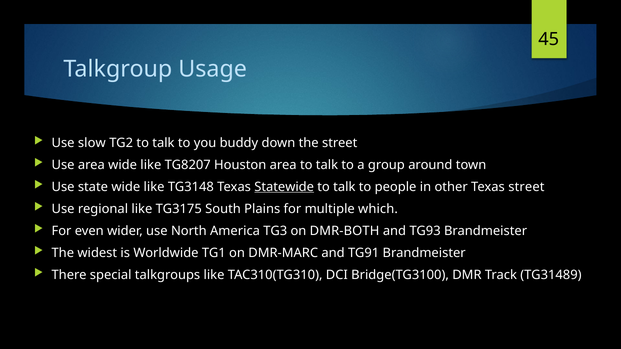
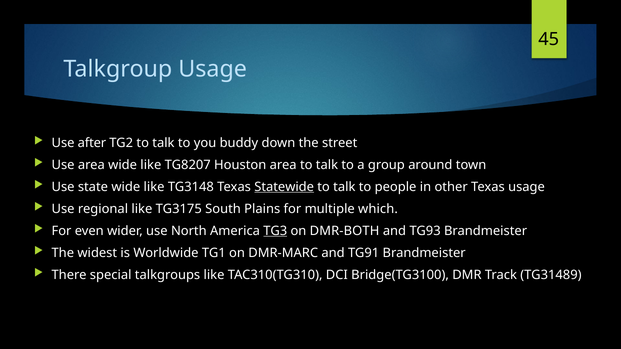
slow: slow -> after (92, 143)
Texas street: street -> usage (526, 187)
TG3 underline: none -> present (275, 231)
